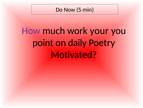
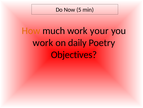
How colour: purple -> orange (31, 31)
point: point -> work (43, 43)
Motivated: Motivated -> Objectives (74, 54)
